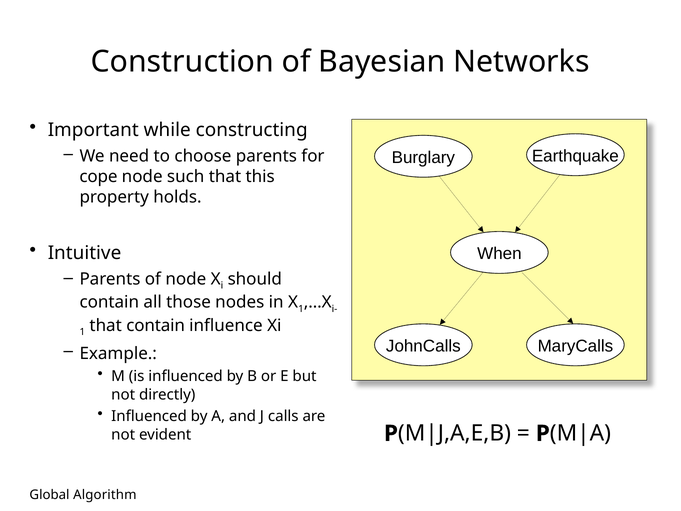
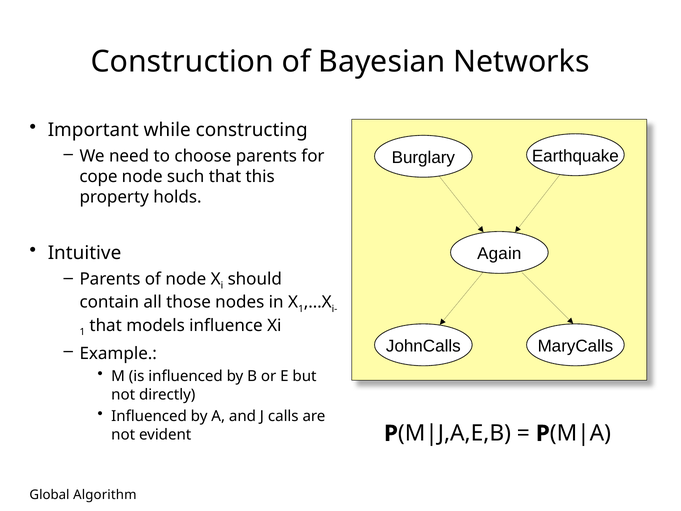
When: When -> Again (499, 253)
that contain: contain -> models (156, 325)
